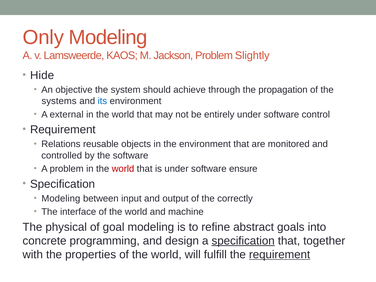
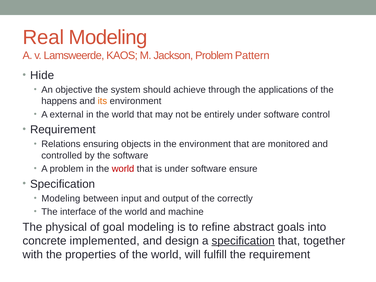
Only: Only -> Real (43, 37)
Slightly: Slightly -> Pattern (252, 56)
propagation: propagation -> applications (283, 90)
systems: systems -> happens (59, 101)
its colour: blue -> orange (102, 101)
reusable: reusable -> ensuring (101, 144)
programming: programming -> implemented (105, 241)
requirement underline: present -> none (280, 255)
